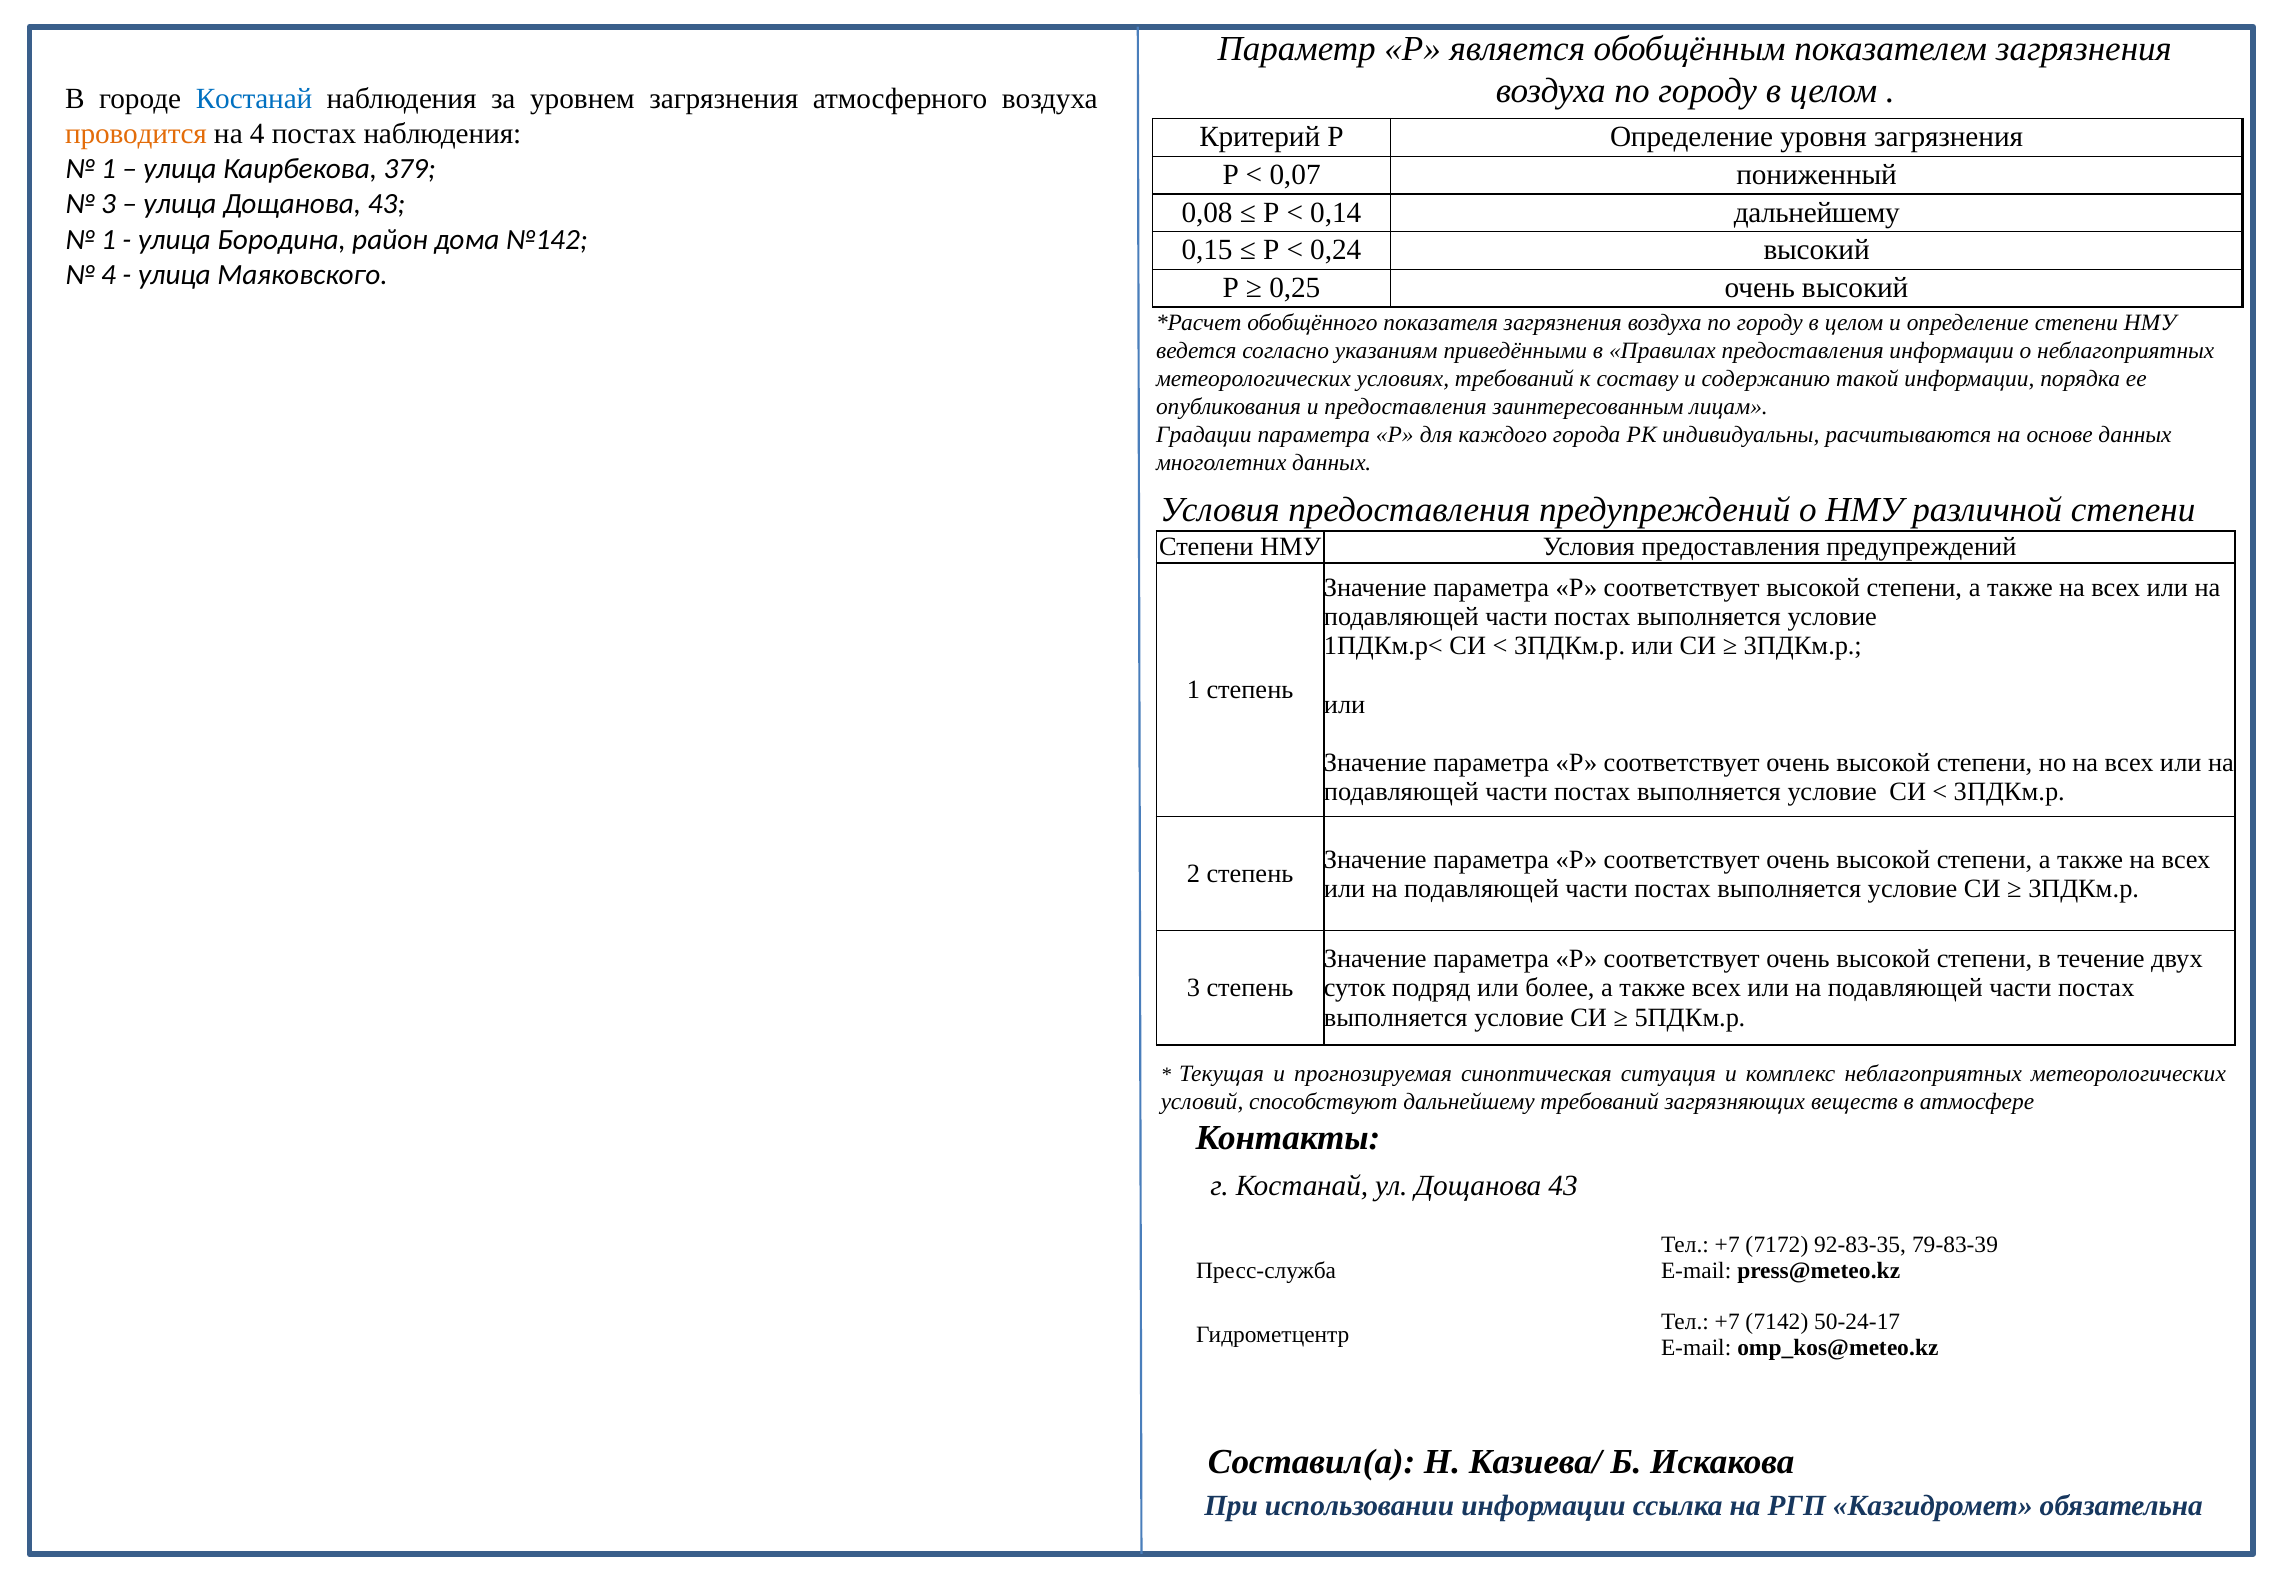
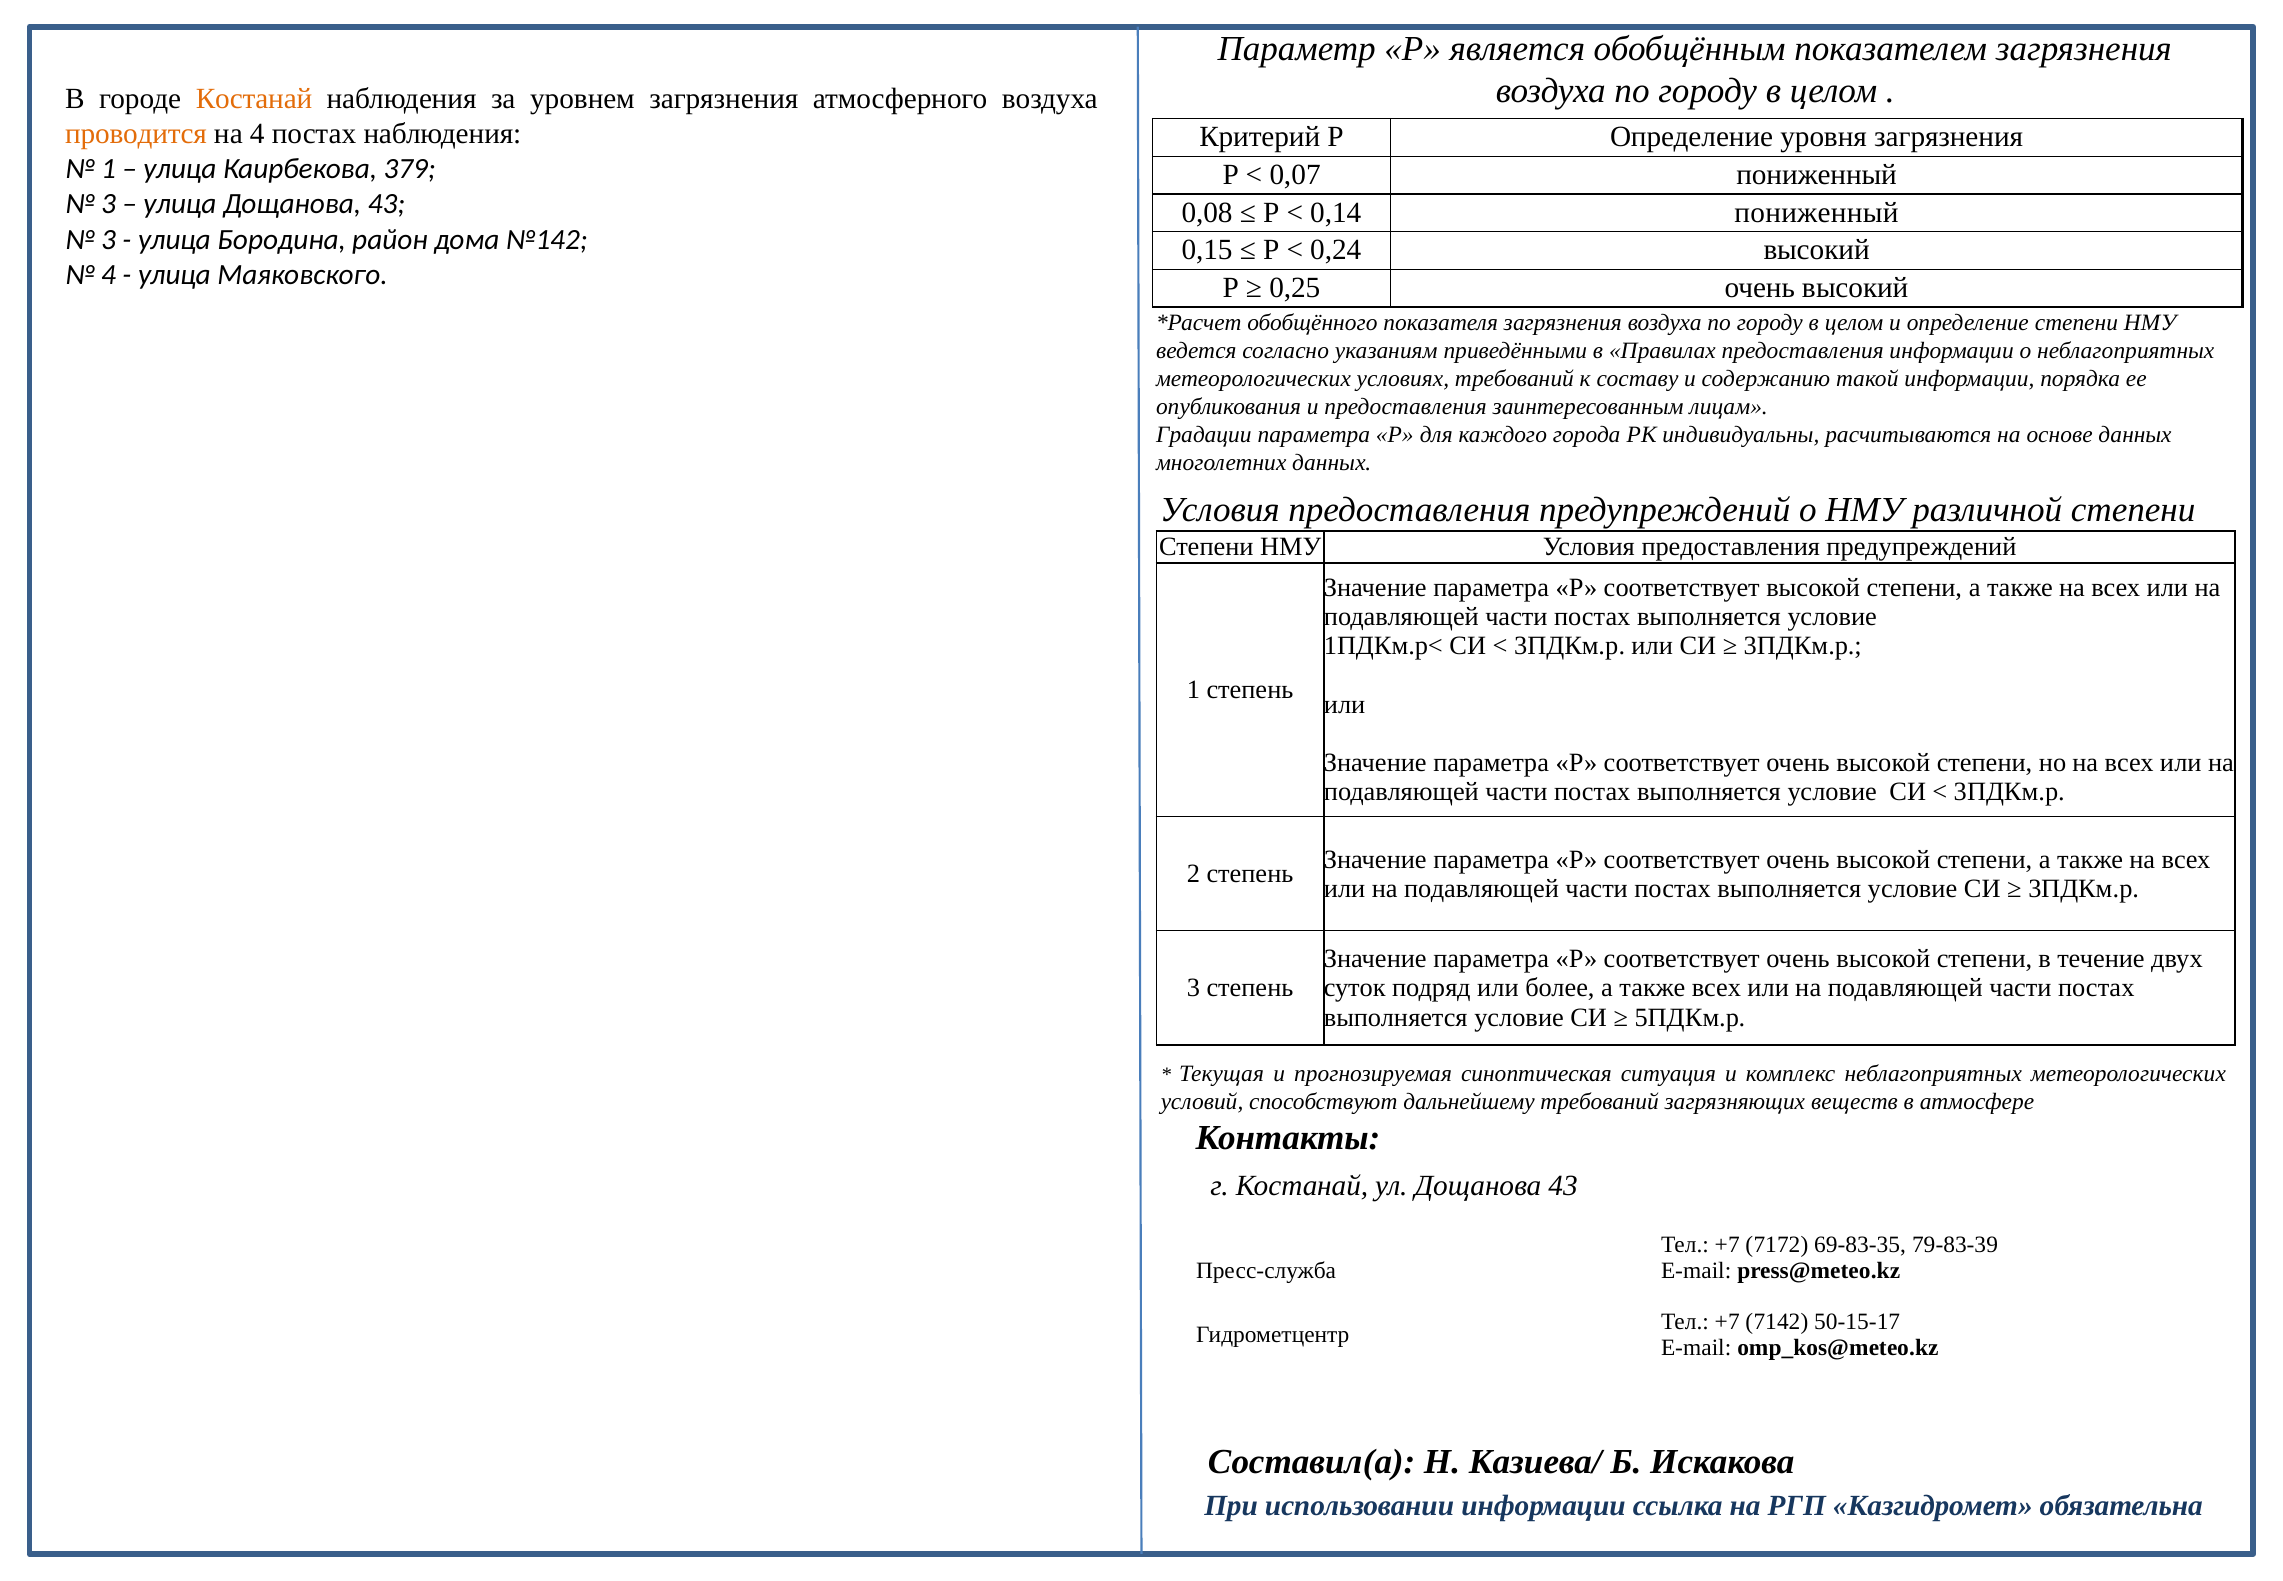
Костанай colour: blue -> orange (254, 99)
0,14 дальнейшему: дальнейшему -> пониженный (1816, 212)
1: 1 -> 3 (109, 239)
92-83-35: 92-83-35 -> 69-83-35 (1860, 1244)
50-24-17: 50-24-17 -> 50-15-17 (1857, 1322)
